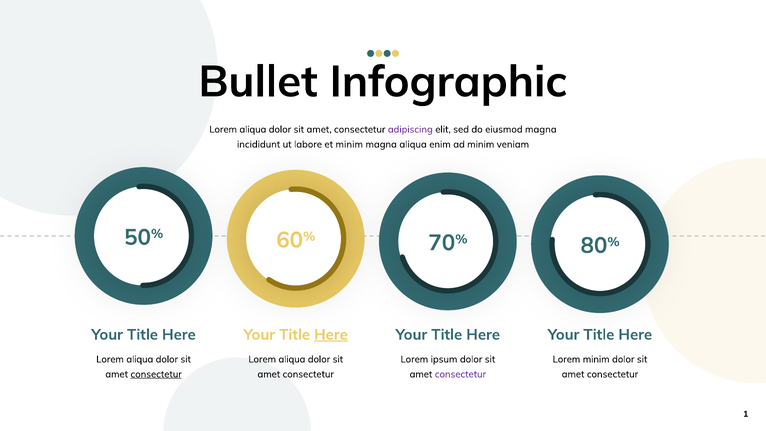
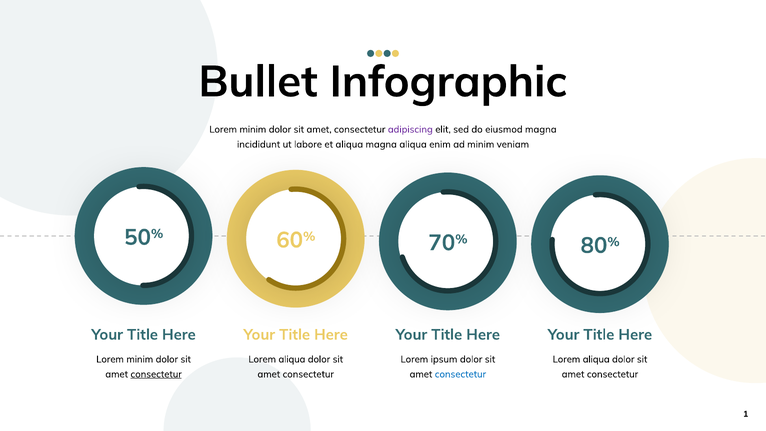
aliqua: aliqua -> minim (253, 129)
et minim: minim -> aliqua (349, 144)
Here underline: present -> none (331, 335)
aliqua: aliqua -> minim (140, 359)
minim: minim -> aliqua (596, 359)
consectetur colour: purple -> blue (460, 374)
